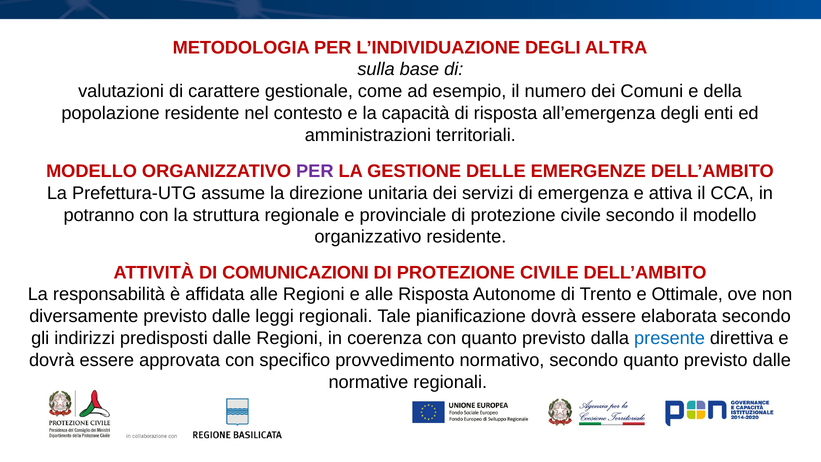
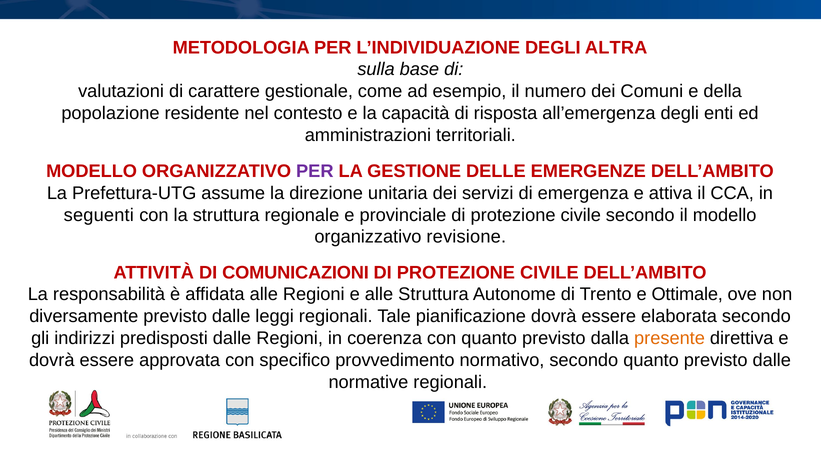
potranno: potranno -> seguenti (99, 215)
organizzativo residente: residente -> revisione (466, 237)
alle Risposta: Risposta -> Struttura (433, 294)
presente colour: blue -> orange (670, 338)
